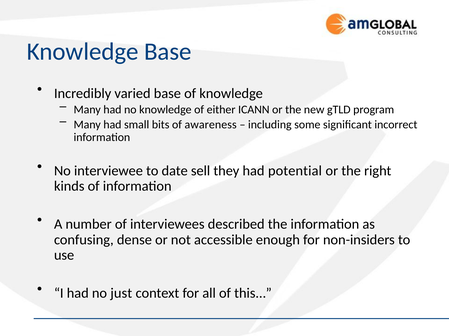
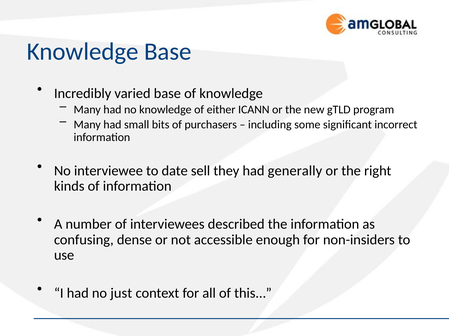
awareness: awareness -> purchasers (211, 125)
potential: potential -> generally (295, 171)
